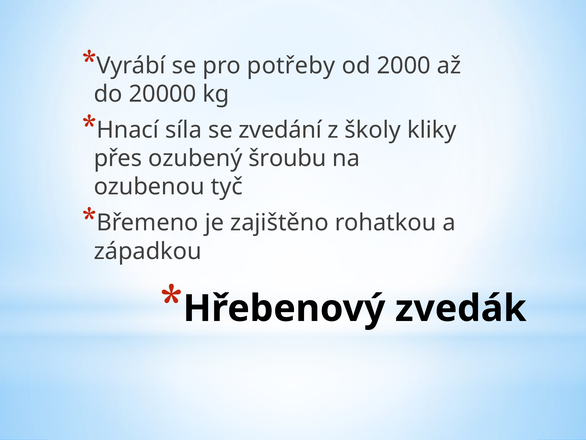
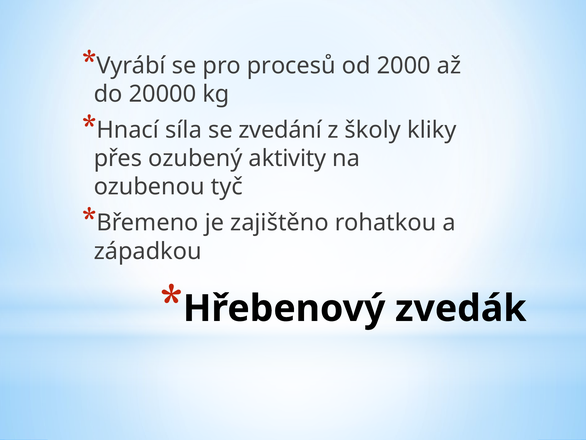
potřeby: potřeby -> procesů (291, 66)
šroubu: šroubu -> aktivity (287, 158)
